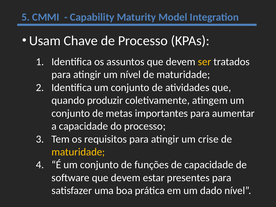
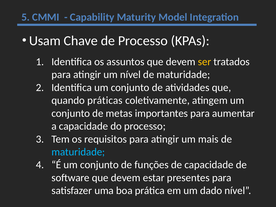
produzir: produzir -> práticas (105, 100)
crise: crise -> mais (208, 139)
maturidade colour: yellow -> light blue (78, 152)
